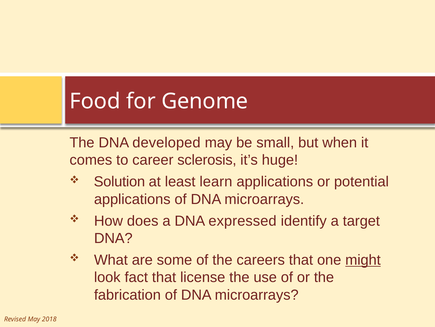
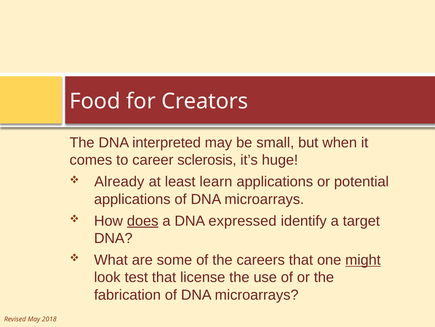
Genome: Genome -> Creators (205, 101)
developed: developed -> interpreted (167, 142)
Solution: Solution -> Already (119, 181)
does underline: none -> present (143, 220)
fact: fact -> test (136, 277)
